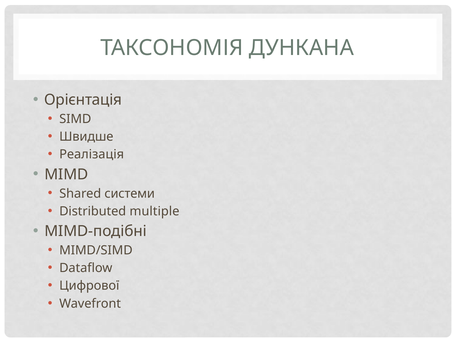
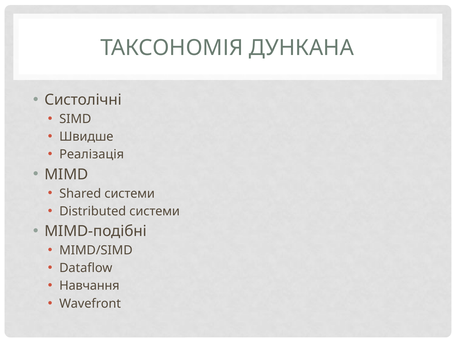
Орієнтація: Орієнтація -> Систолічні (83, 100)
Distributed multiple: multiple -> системи (155, 211)
Цифрової: Цифрової -> Навчання (89, 286)
